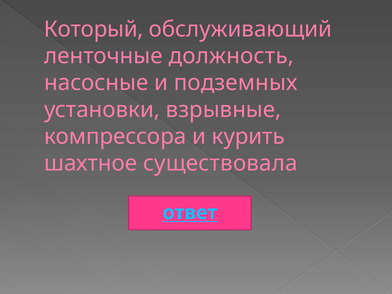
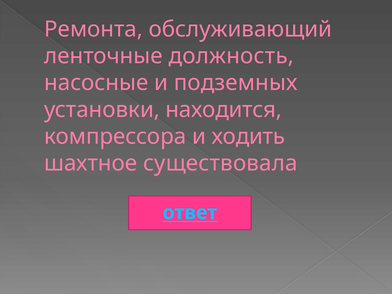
Который: Который -> Ремонта (94, 29)
взрывные: взрывные -> находится (224, 110)
курить: курить -> ходить (248, 136)
